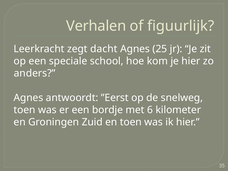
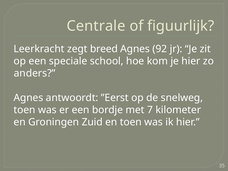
Verhalen: Verhalen -> Centrale (96, 26)
dacht: dacht -> breed (104, 49)
25: 25 -> 92 (160, 49)
6: 6 -> 7 (150, 110)
